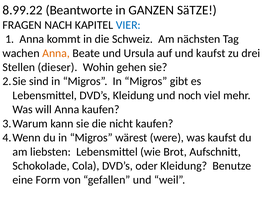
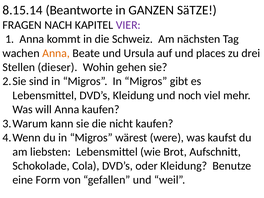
8.99.22: 8.99.22 -> 8.15.14 (23, 10)
VIER colour: blue -> purple (128, 25)
und kaufst: kaufst -> places (211, 53)
